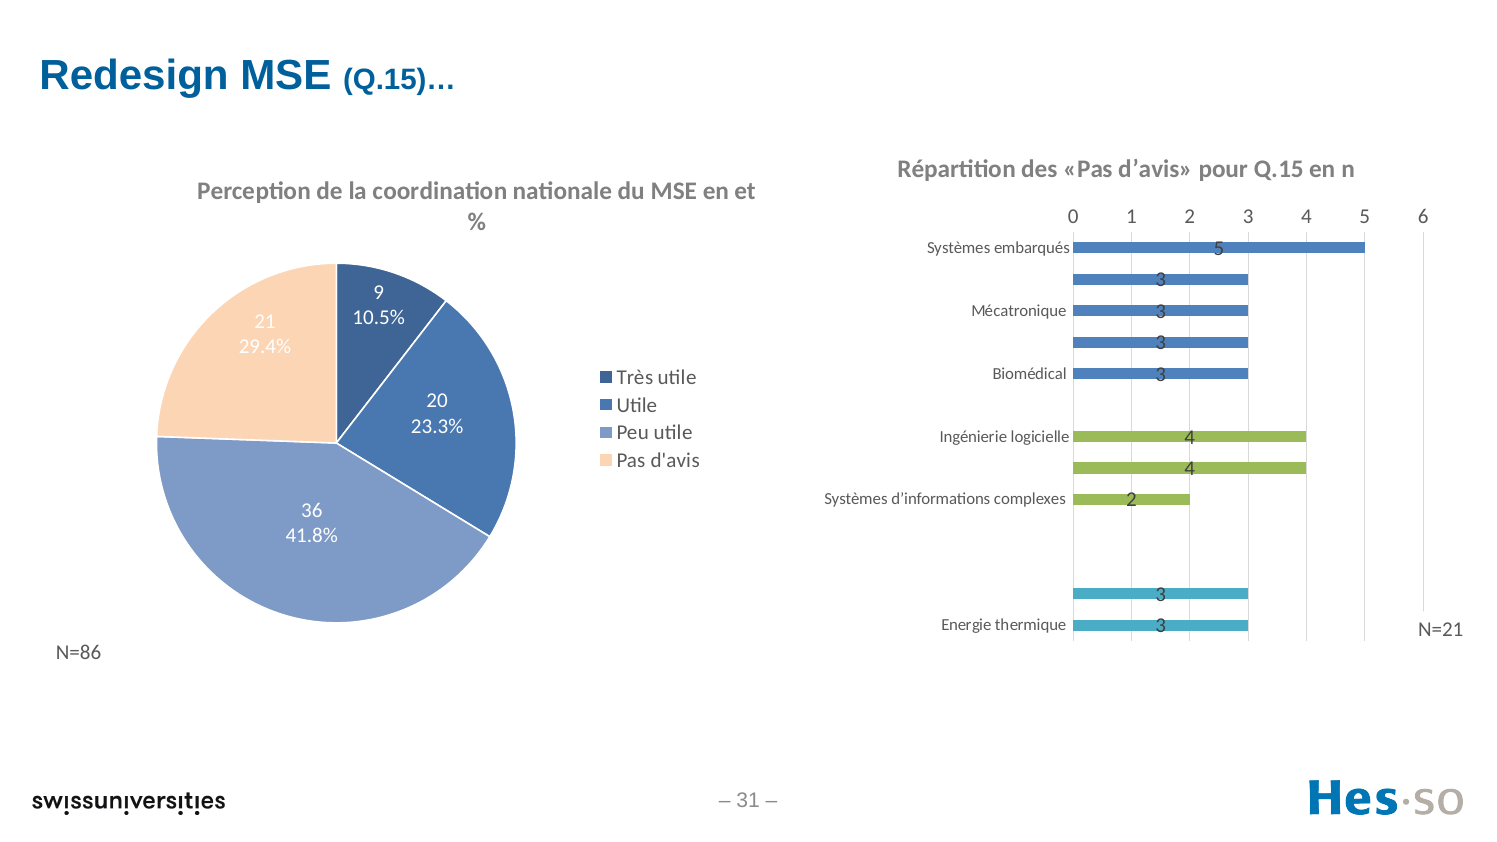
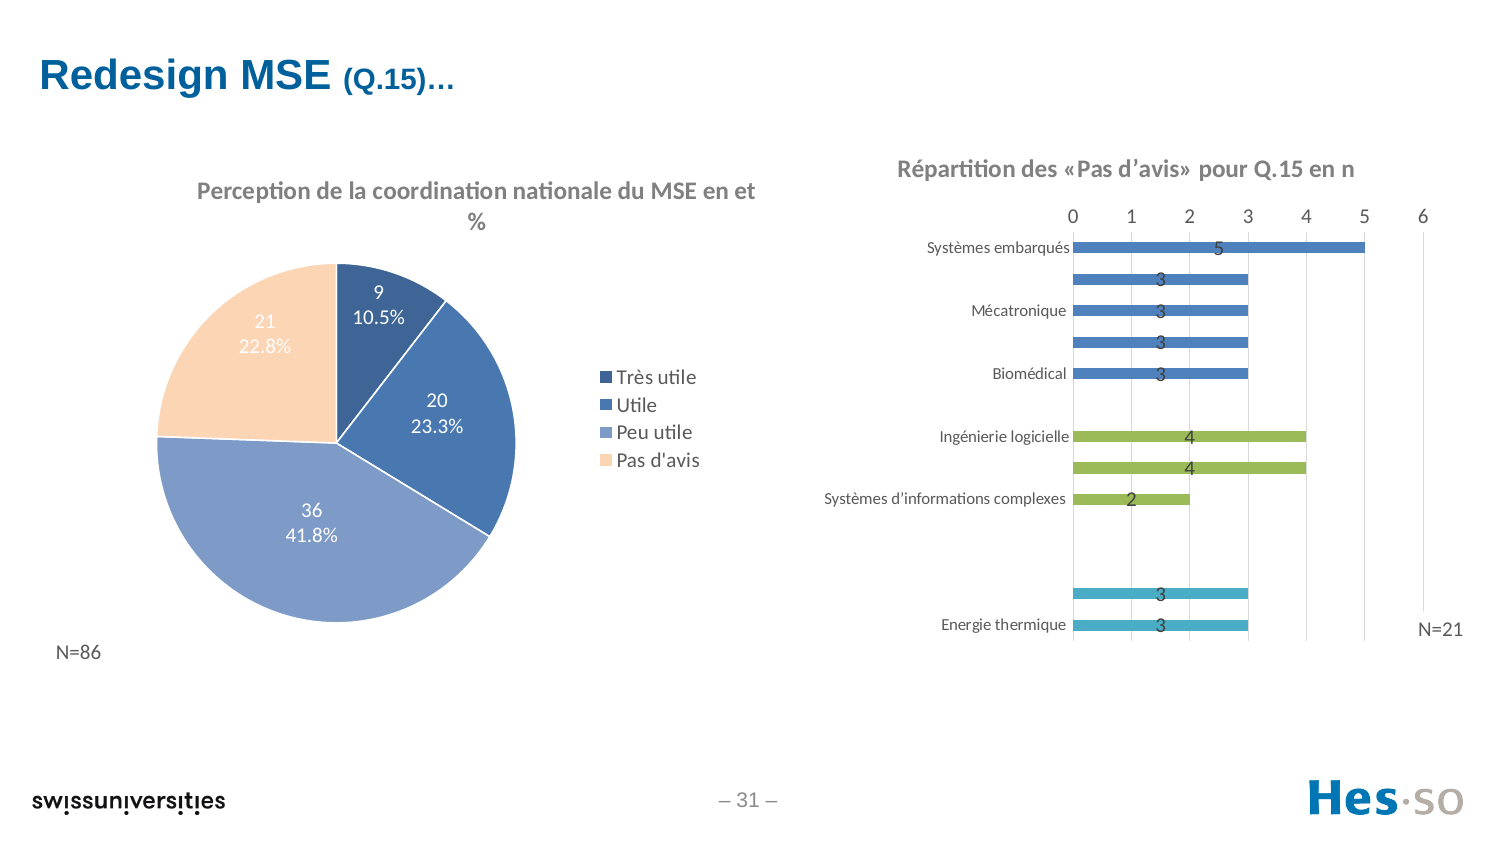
29.4%: 29.4% -> 22.8% (265, 346)
